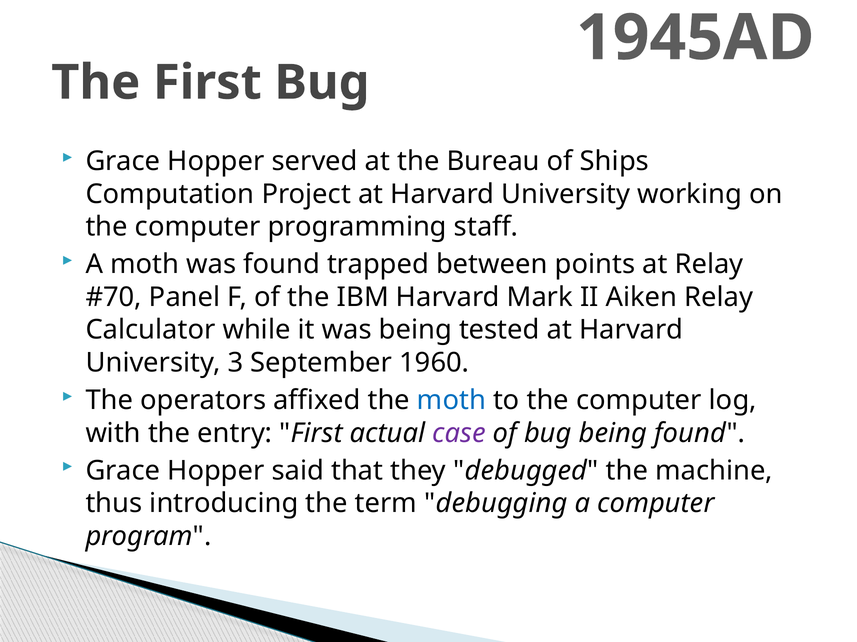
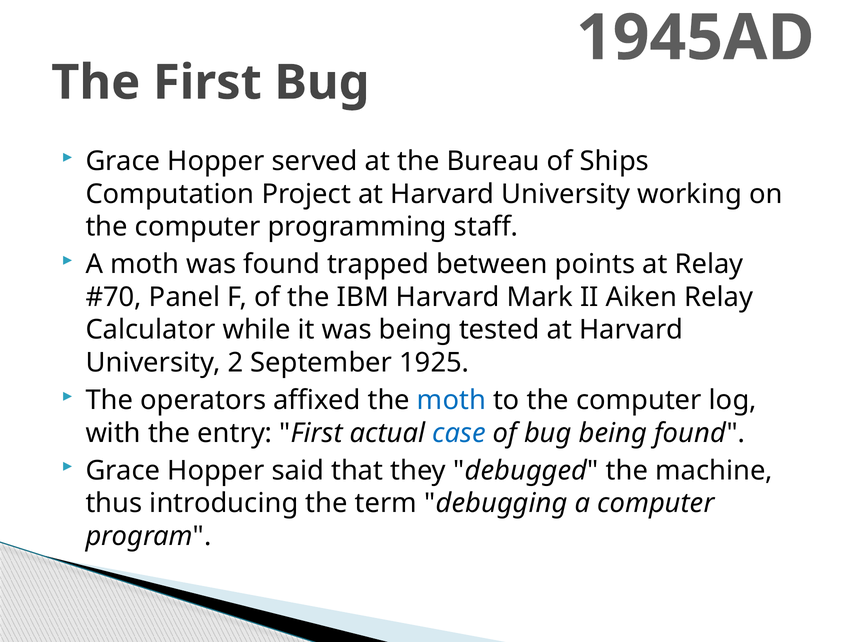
3: 3 -> 2 (235, 363)
1960: 1960 -> 1925 (434, 363)
case colour: purple -> blue (459, 434)
